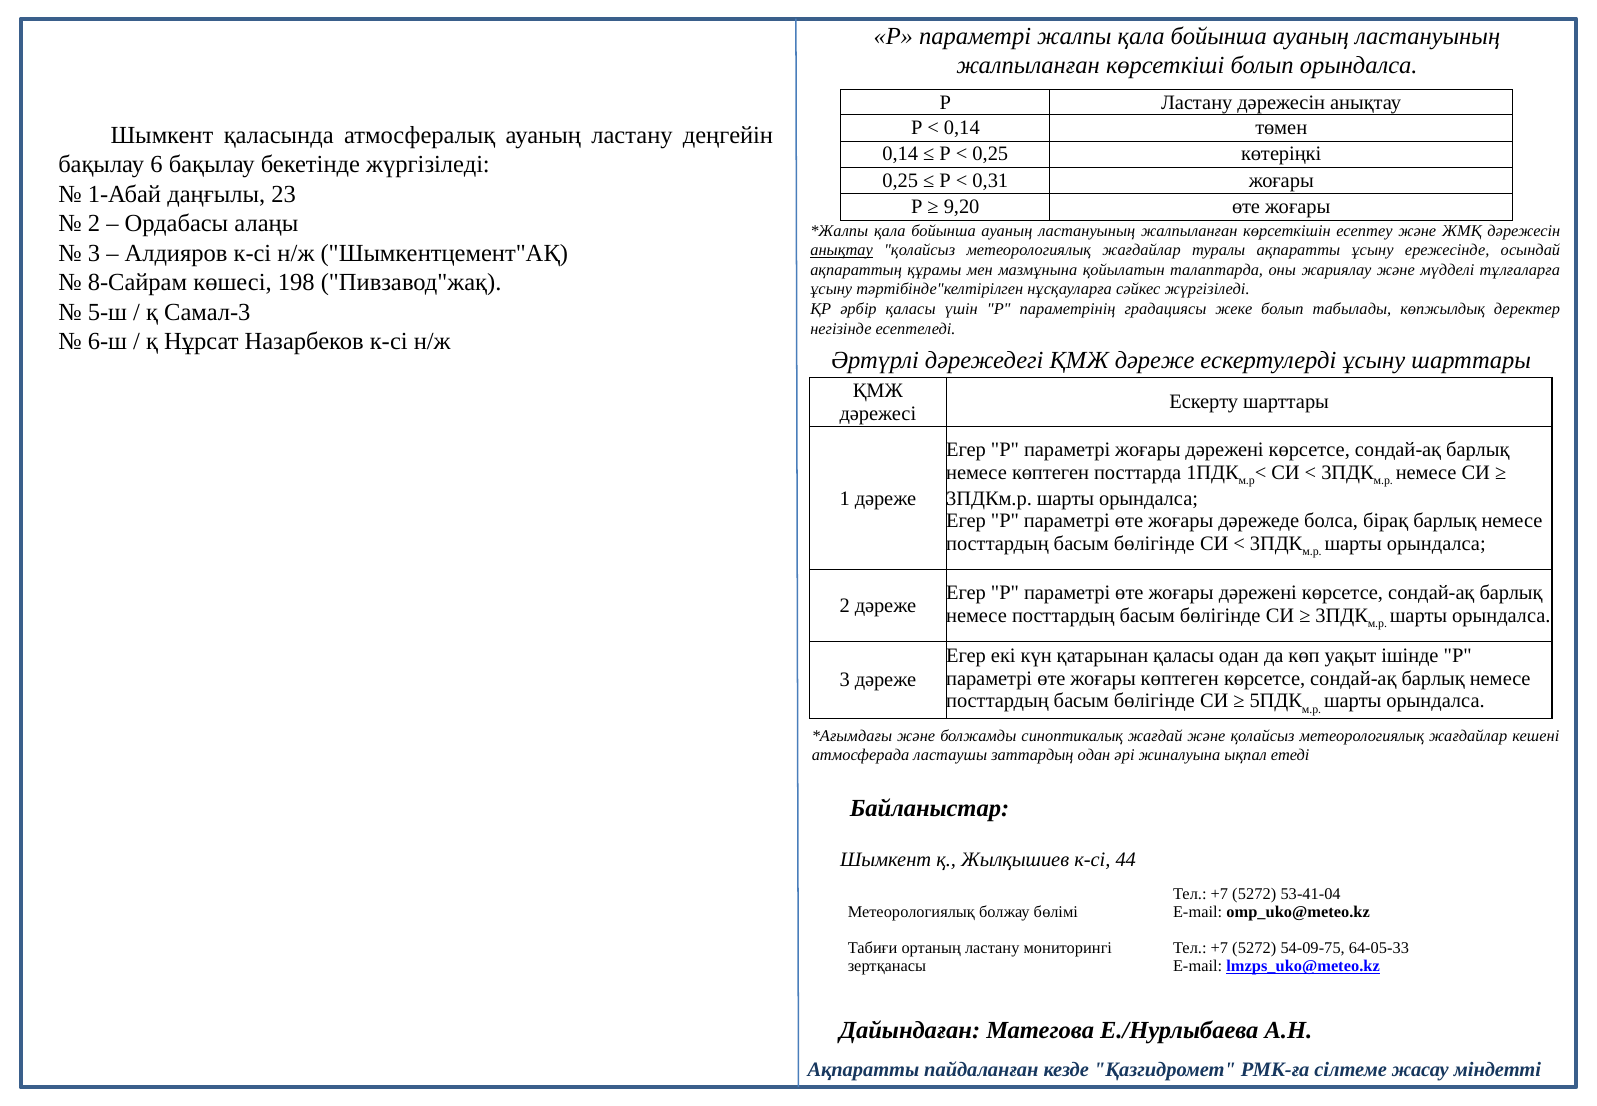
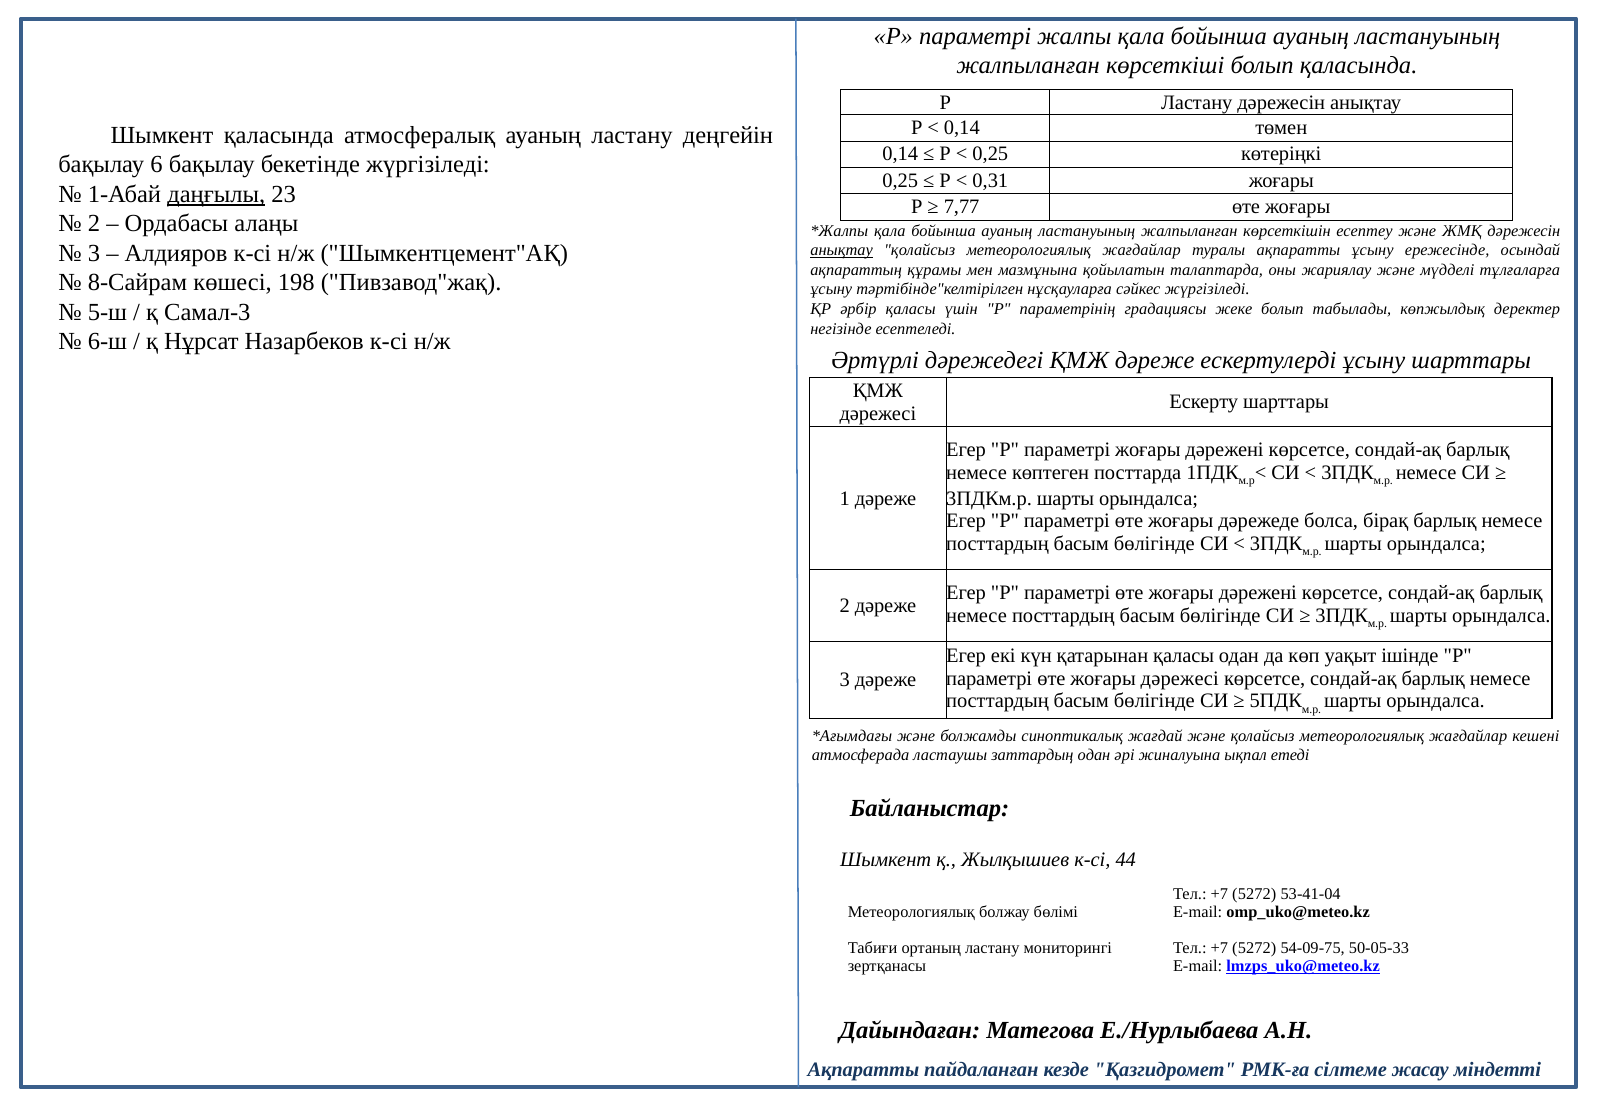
болып орындалса: орындалса -> қаласында (1359, 66)
даңғылы underline: none -> present (216, 194)
9,20: 9,20 -> 7,77 (962, 207)
жоғары көптеген: көптеген -> дәрежесі (1180, 678)
64-05-33: 64-05-33 -> 50-05-33 (1379, 948)
